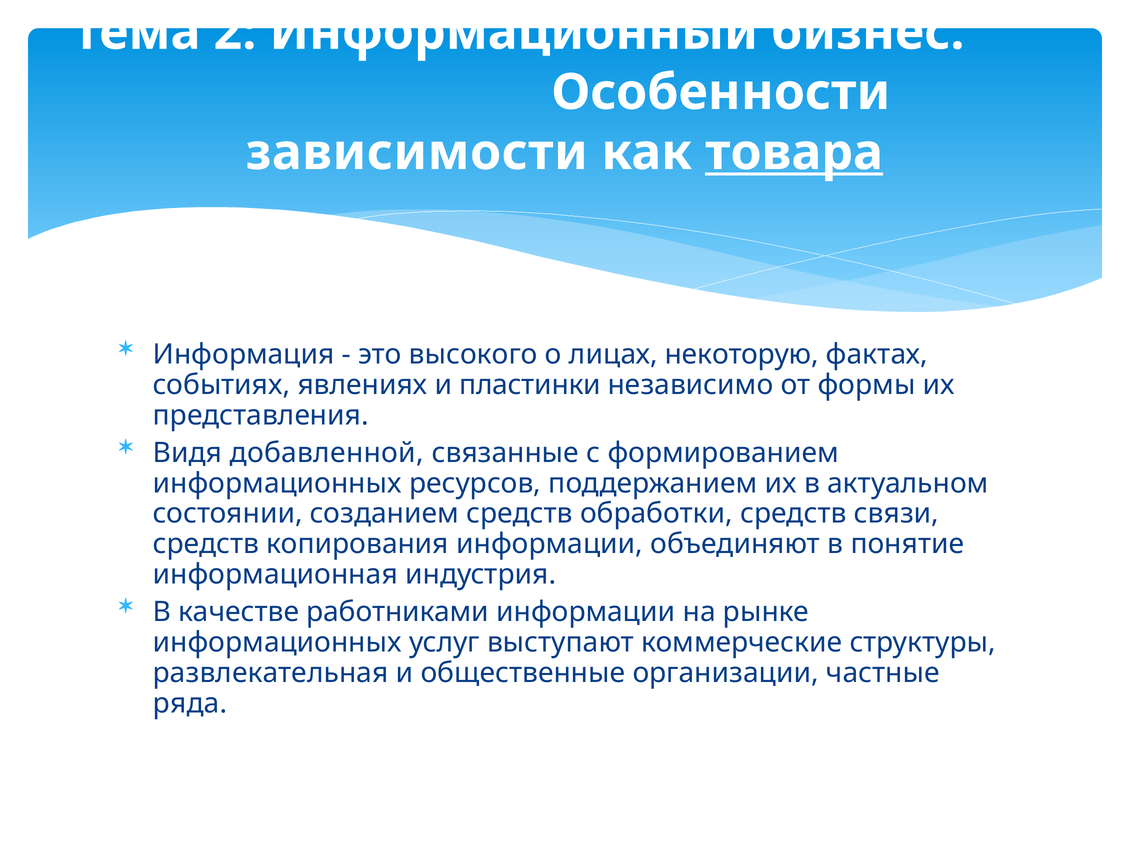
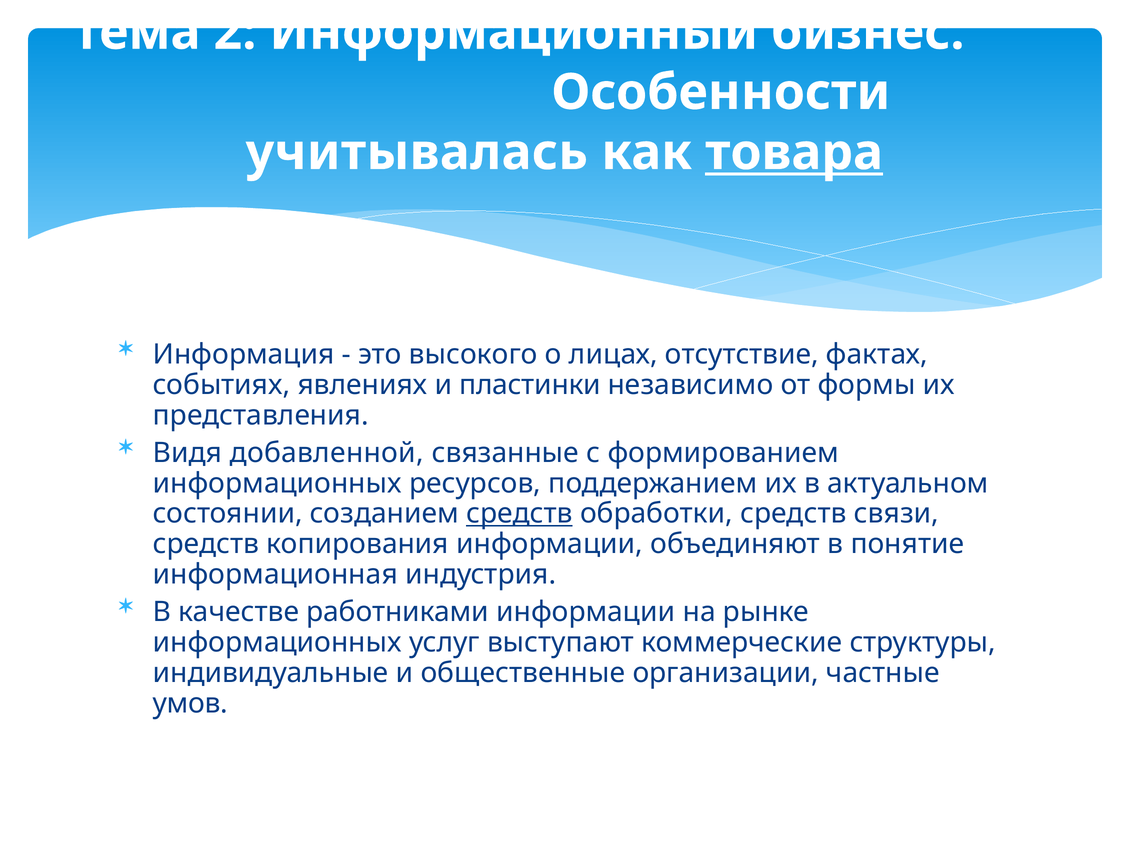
зависимости: зависимости -> учитывалась (417, 153)
некоторую: некоторую -> отсутствие (742, 355)
средств underline: none -> present (519, 514)
развлекательная: развлекательная -> индивидуальные (271, 673)
ряда: ряда -> умов (190, 704)
